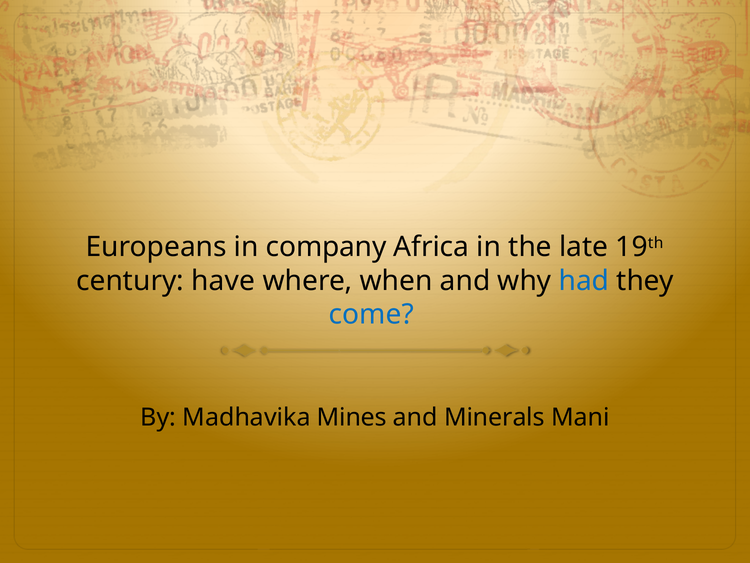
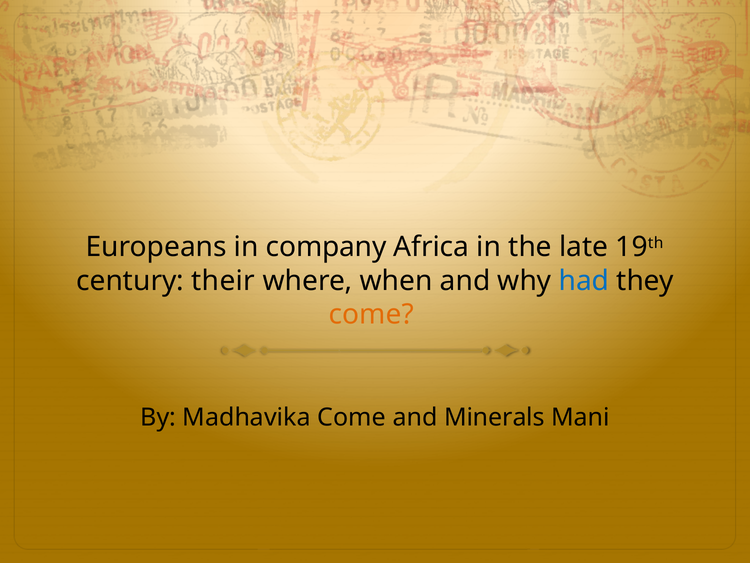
have: have -> their (223, 281)
come colour: blue -> orange (371, 314)
Madhavika Mines: Mines -> Come (352, 417)
